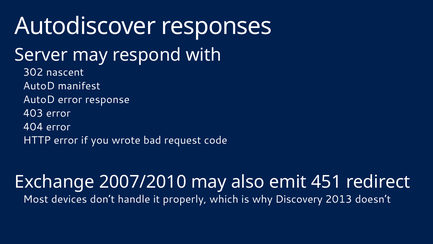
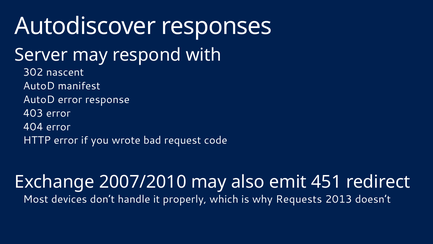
Discovery: Discovery -> Requests (299, 199)
